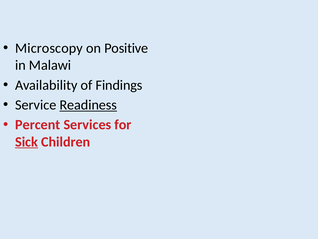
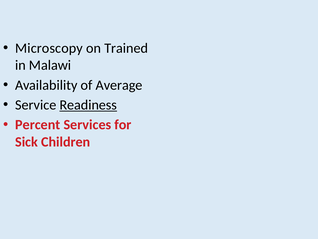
Positive: Positive -> Trained (126, 48)
Findings: Findings -> Average (119, 85)
Sick underline: present -> none (27, 142)
